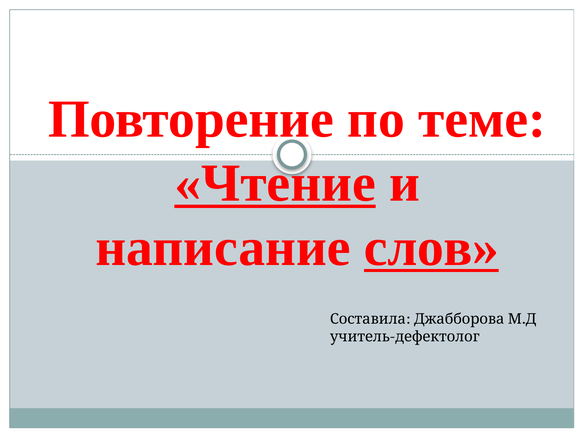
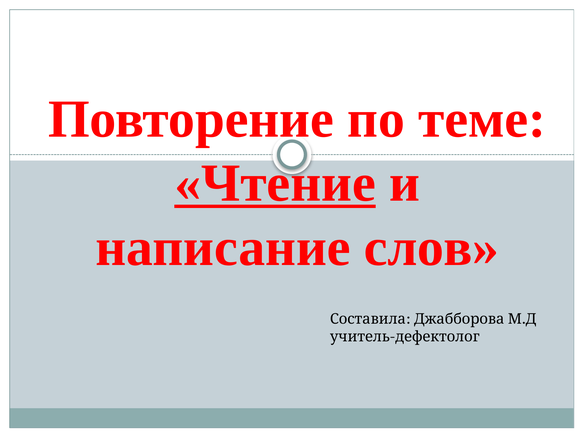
слов underline: present -> none (431, 248)
